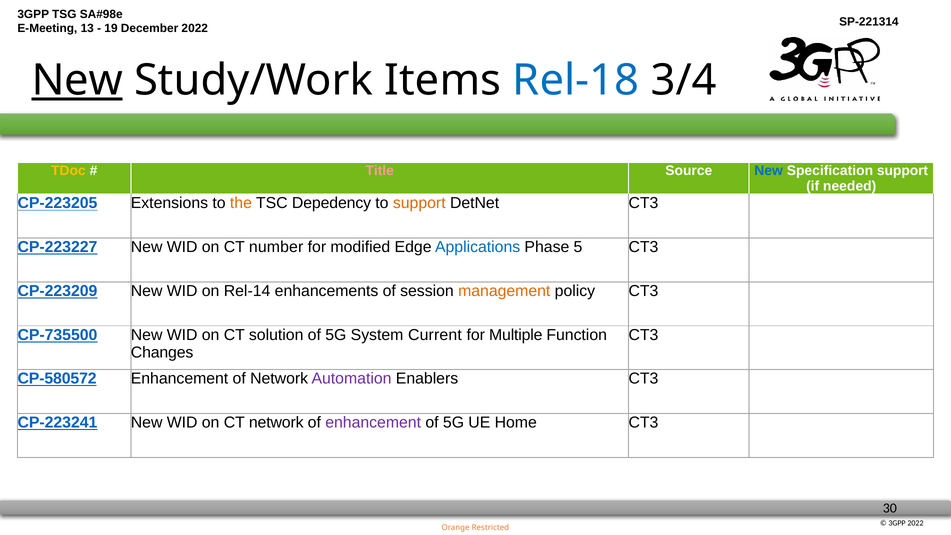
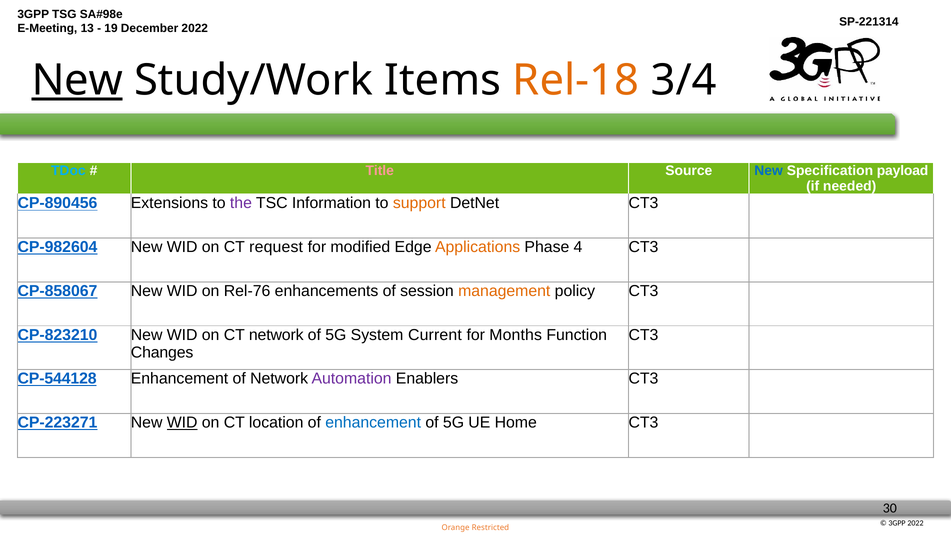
Rel-18 colour: blue -> orange (576, 80)
TDoc colour: yellow -> light blue (68, 171)
Specification support: support -> payload (903, 171)
CP-223205: CP-223205 -> CP-890456 (57, 203)
the colour: orange -> purple (241, 203)
Depedency: Depedency -> Information (331, 203)
CP-223227: CP-223227 -> CP-982604 (57, 247)
number: number -> request (276, 247)
Applications colour: blue -> orange (478, 247)
5: 5 -> 4 (578, 247)
CP-223209: CP-223209 -> CP-858067 (57, 291)
Rel-14: Rel-14 -> Rel-76 (247, 291)
CP-735500: CP-735500 -> CP-823210 (57, 335)
CT solution: solution -> network (276, 335)
Multiple: Multiple -> Months (516, 335)
CP-580572: CP-580572 -> CP-544128 (57, 379)
CP-223241: CP-223241 -> CP-223271 (57, 422)
WID underline: none -> present (182, 422)
CT network: network -> location (276, 422)
enhancement colour: purple -> blue (373, 422)
